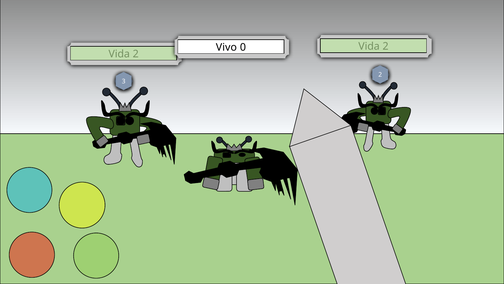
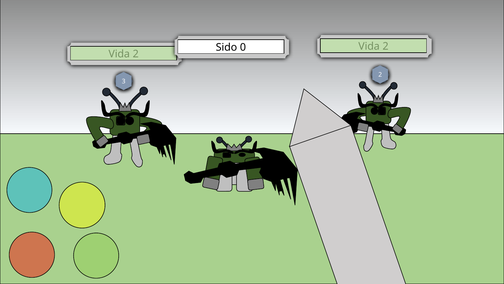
Vivo: Vivo -> Sido (226, 47)
